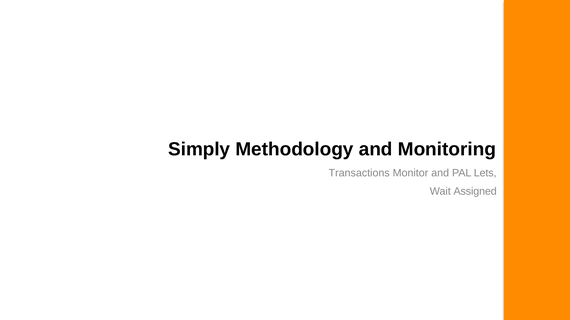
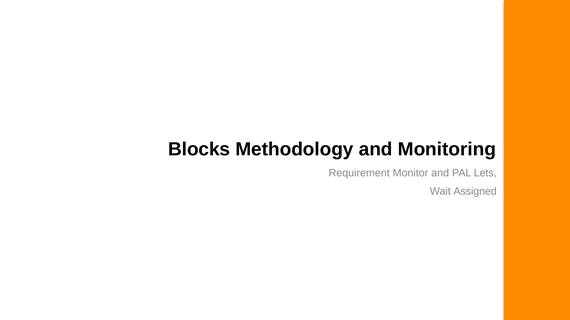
Simply: Simply -> Blocks (199, 149)
Transactions: Transactions -> Requirement (359, 173)
